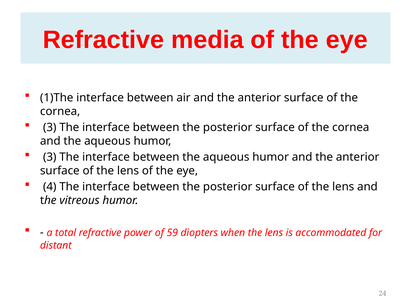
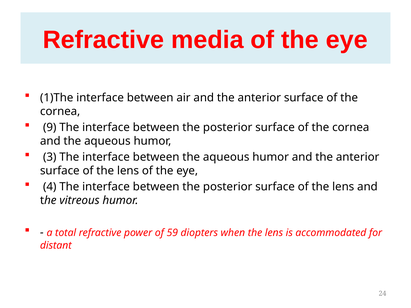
3: 3 -> 9 (50, 127)
